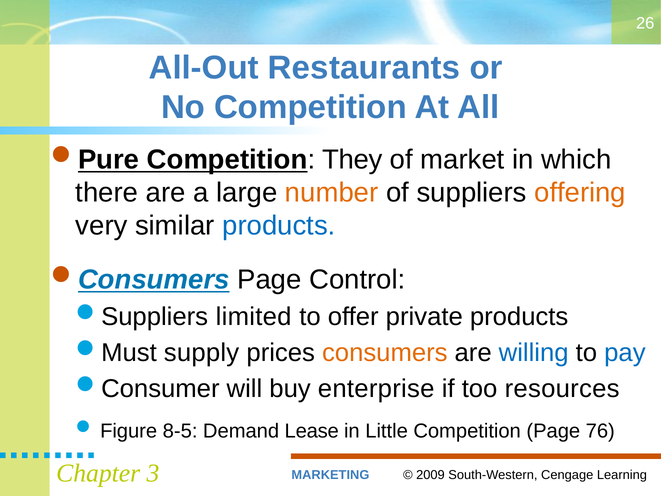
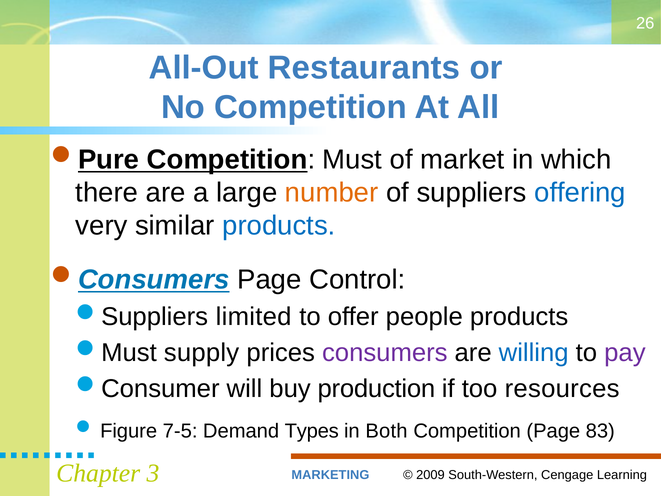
They: They -> Must (352, 159)
offering colour: orange -> blue (580, 193)
private: private -> people (424, 317)
consumers colour: orange -> purple (385, 353)
pay colour: blue -> purple (625, 353)
enterprise: enterprise -> production (376, 389)
8-5: 8-5 -> 7-5 (180, 431)
Lease: Lease -> Types (312, 431)
Little: Little -> Both (386, 431)
76: 76 -> 83 (600, 431)
